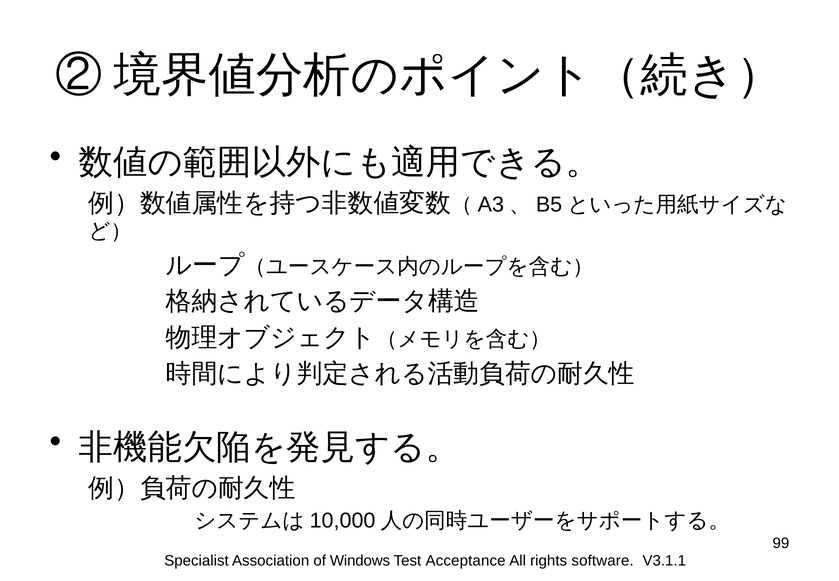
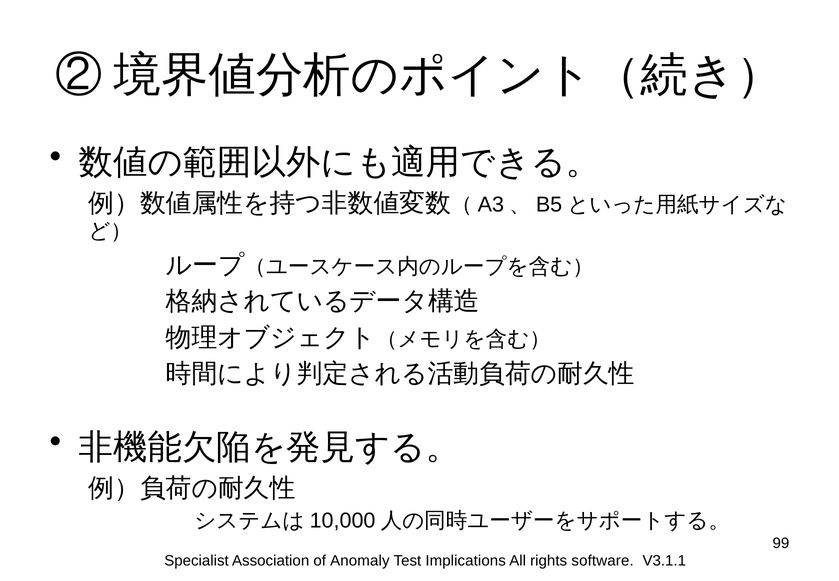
Windows: Windows -> Anomaly (360, 561)
Acceptance: Acceptance -> Implications (466, 561)
